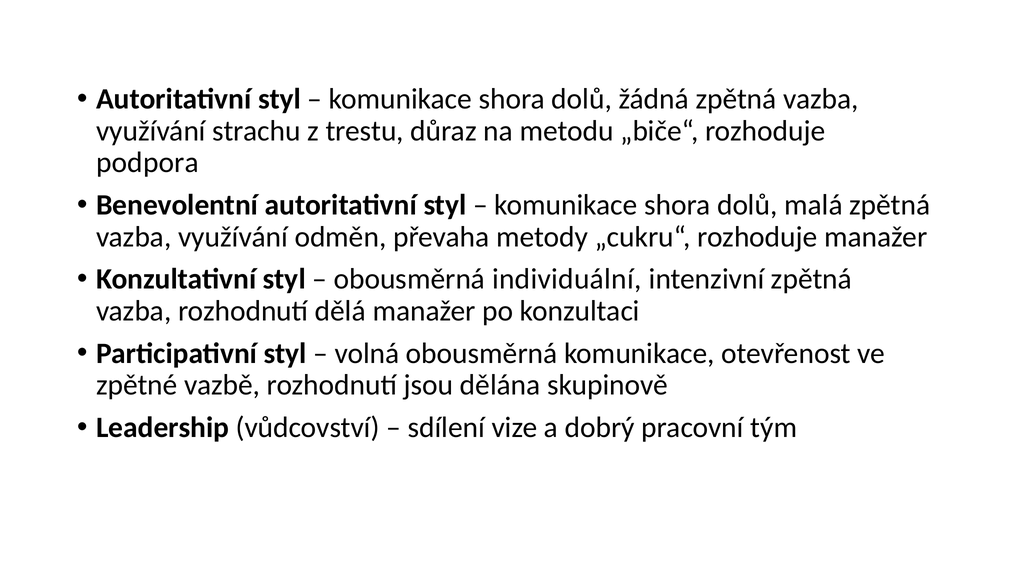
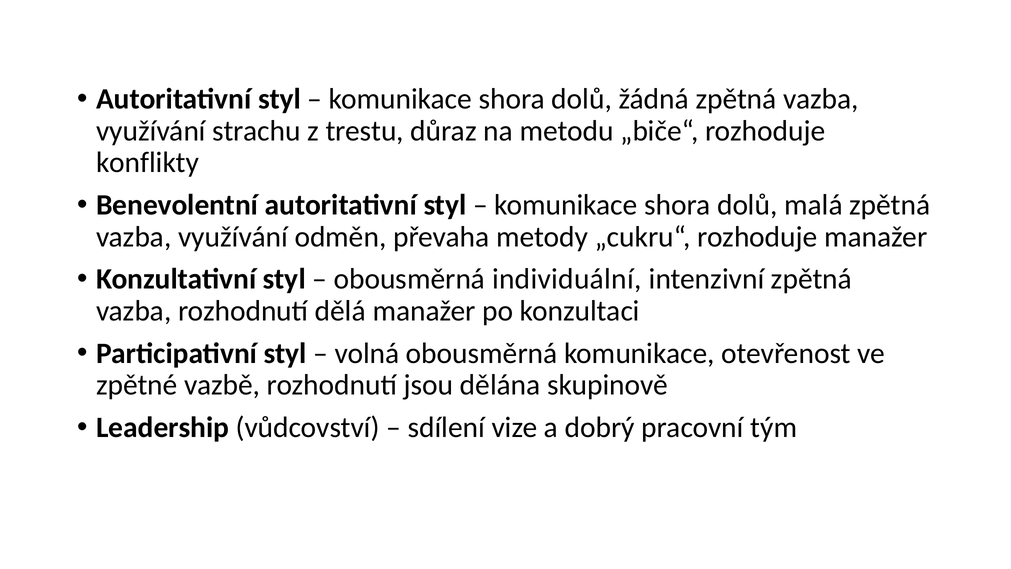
podpora: podpora -> konflikty (148, 163)
